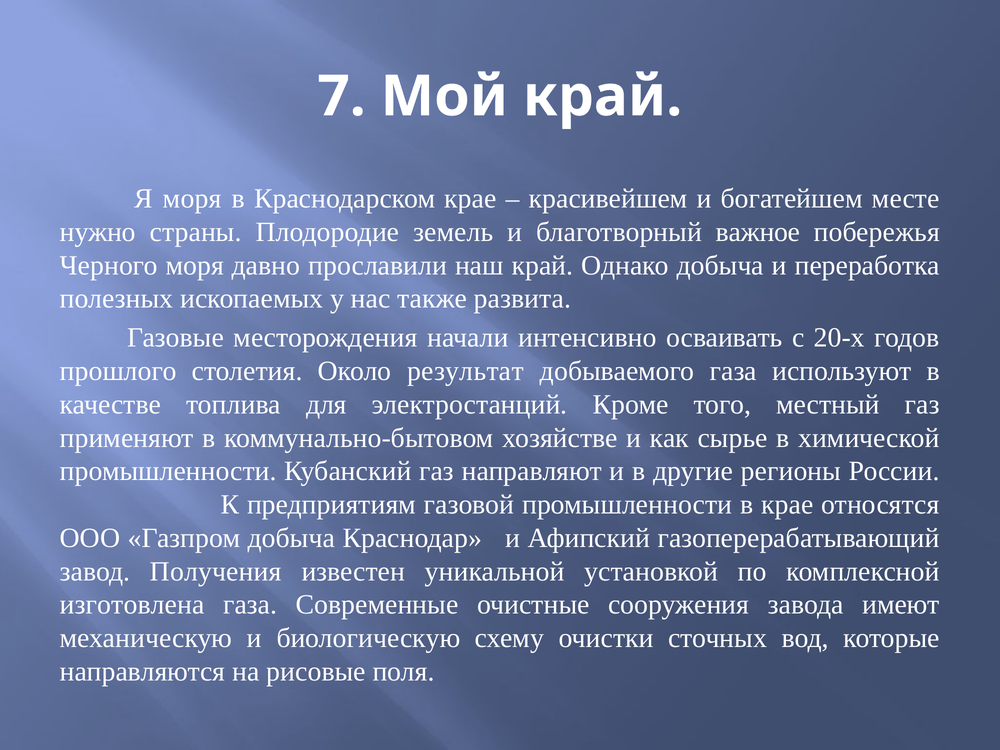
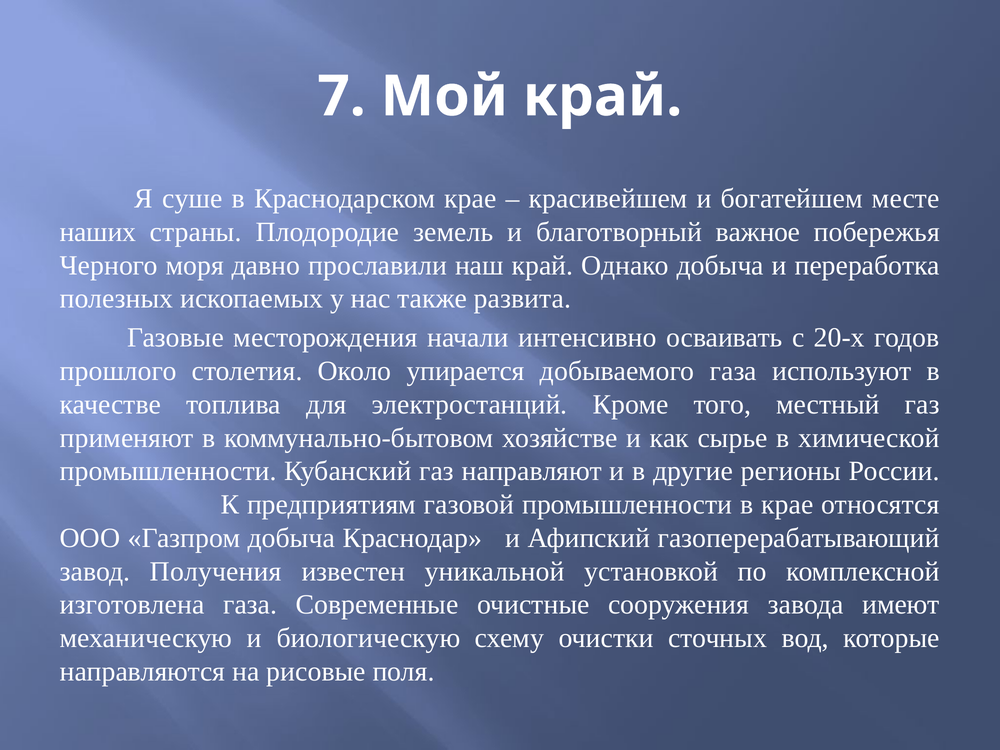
Я моря: моря -> суше (192, 199)
нужно: нужно -> наших (98, 232)
результат: результат -> упирается (466, 371)
